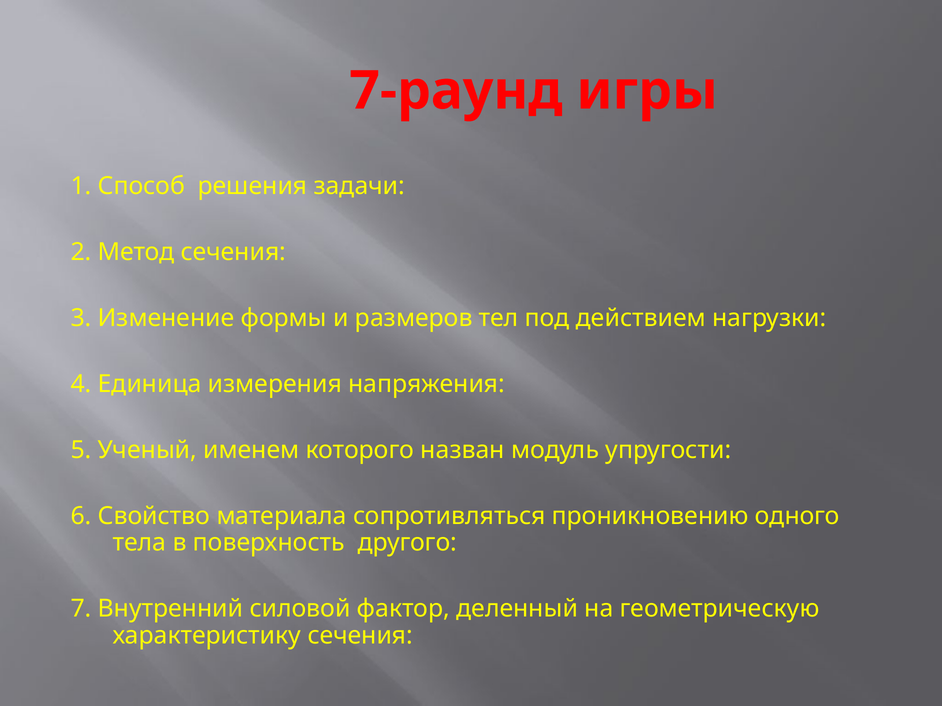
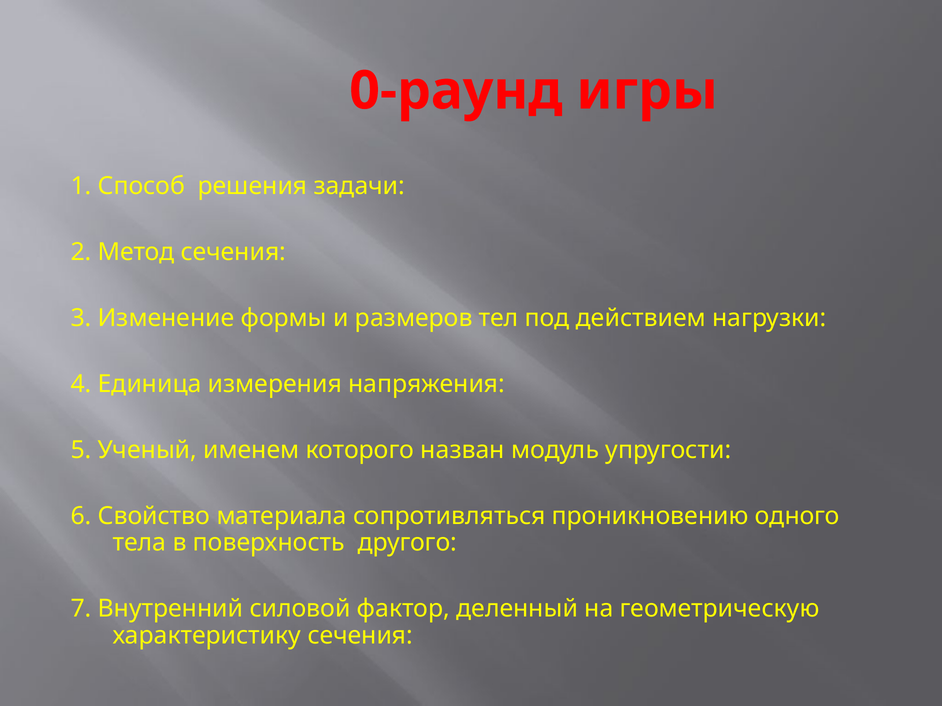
7-раунд: 7-раунд -> 0-раунд (456, 91)
